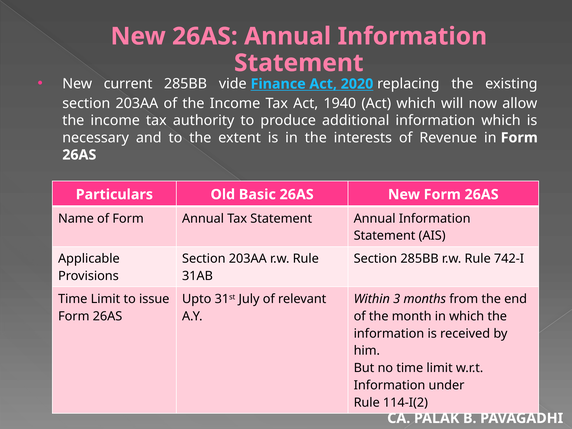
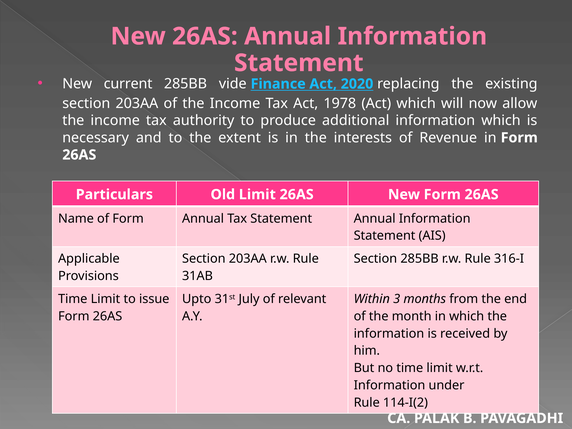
1940: 1940 -> 1978 (340, 103)
Old Basic: Basic -> Limit (257, 195)
742-I: 742-I -> 316-I (509, 259)
